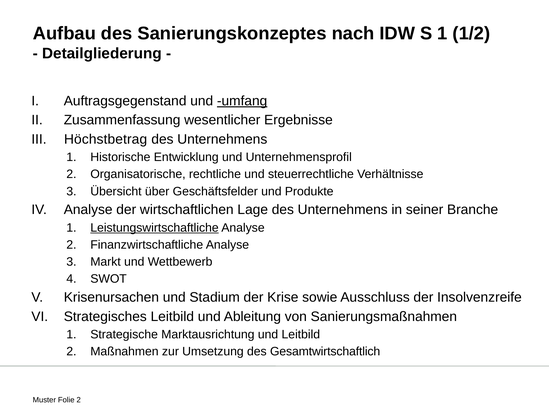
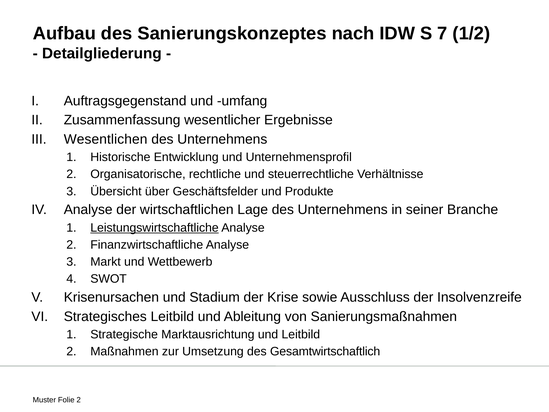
S 1: 1 -> 7 (442, 33)
umfang underline: present -> none (242, 101)
Höchstbetrag: Höchstbetrag -> Wesentlichen (106, 139)
